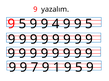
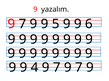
5: 5 -> 7 (22, 24)
4: 4 -> 5 (56, 24)
9 9 5: 5 -> 6 (89, 24)
7: 7 -> 4 (35, 68)
1: 1 -> 7 (57, 68)
5: 5 -> 7 (79, 68)
